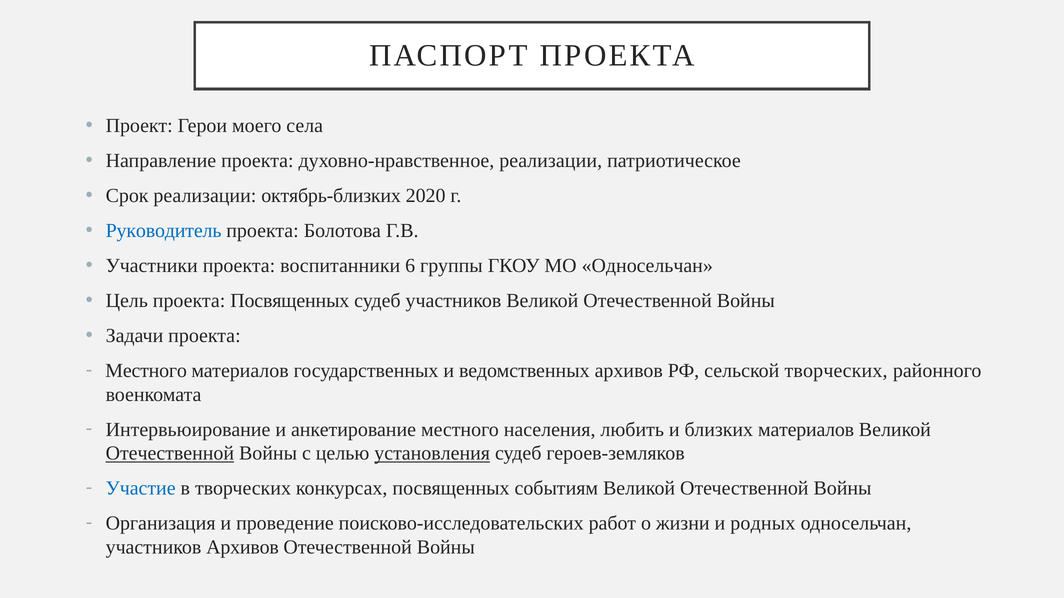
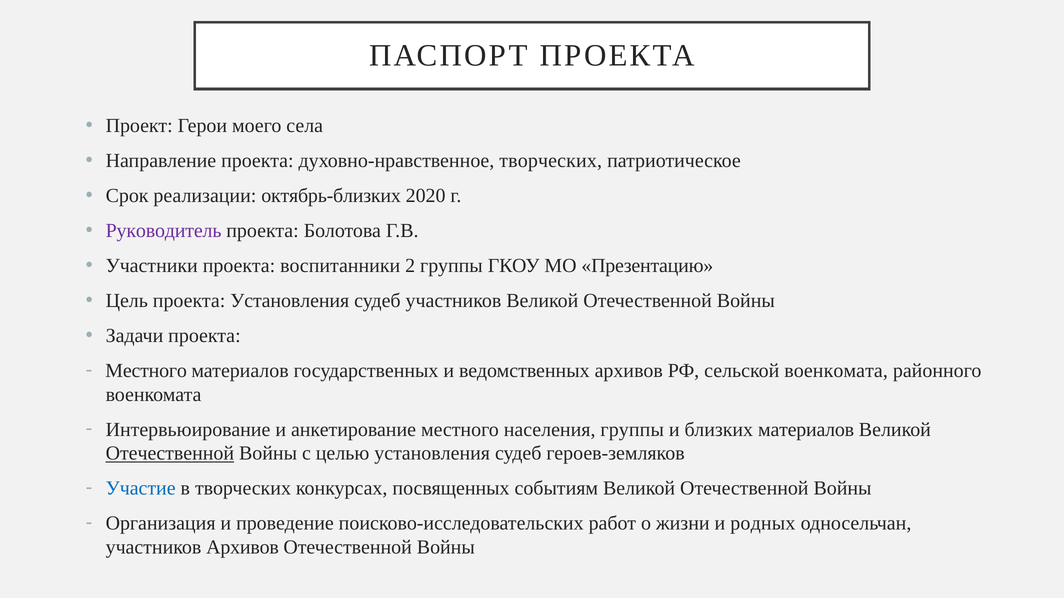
духовно-нравственное реализации: реализации -> творческих (551, 161)
Руководитель colour: blue -> purple (164, 231)
6: 6 -> 2 (410, 266)
МО Односельчан: Односельчан -> Презентацию (647, 266)
проекта Посвященных: Посвященных -> Установления (290, 301)
сельской творческих: творческих -> военкомата (836, 371)
населения любить: любить -> группы (632, 430)
установления underline: present -> none (432, 454)
